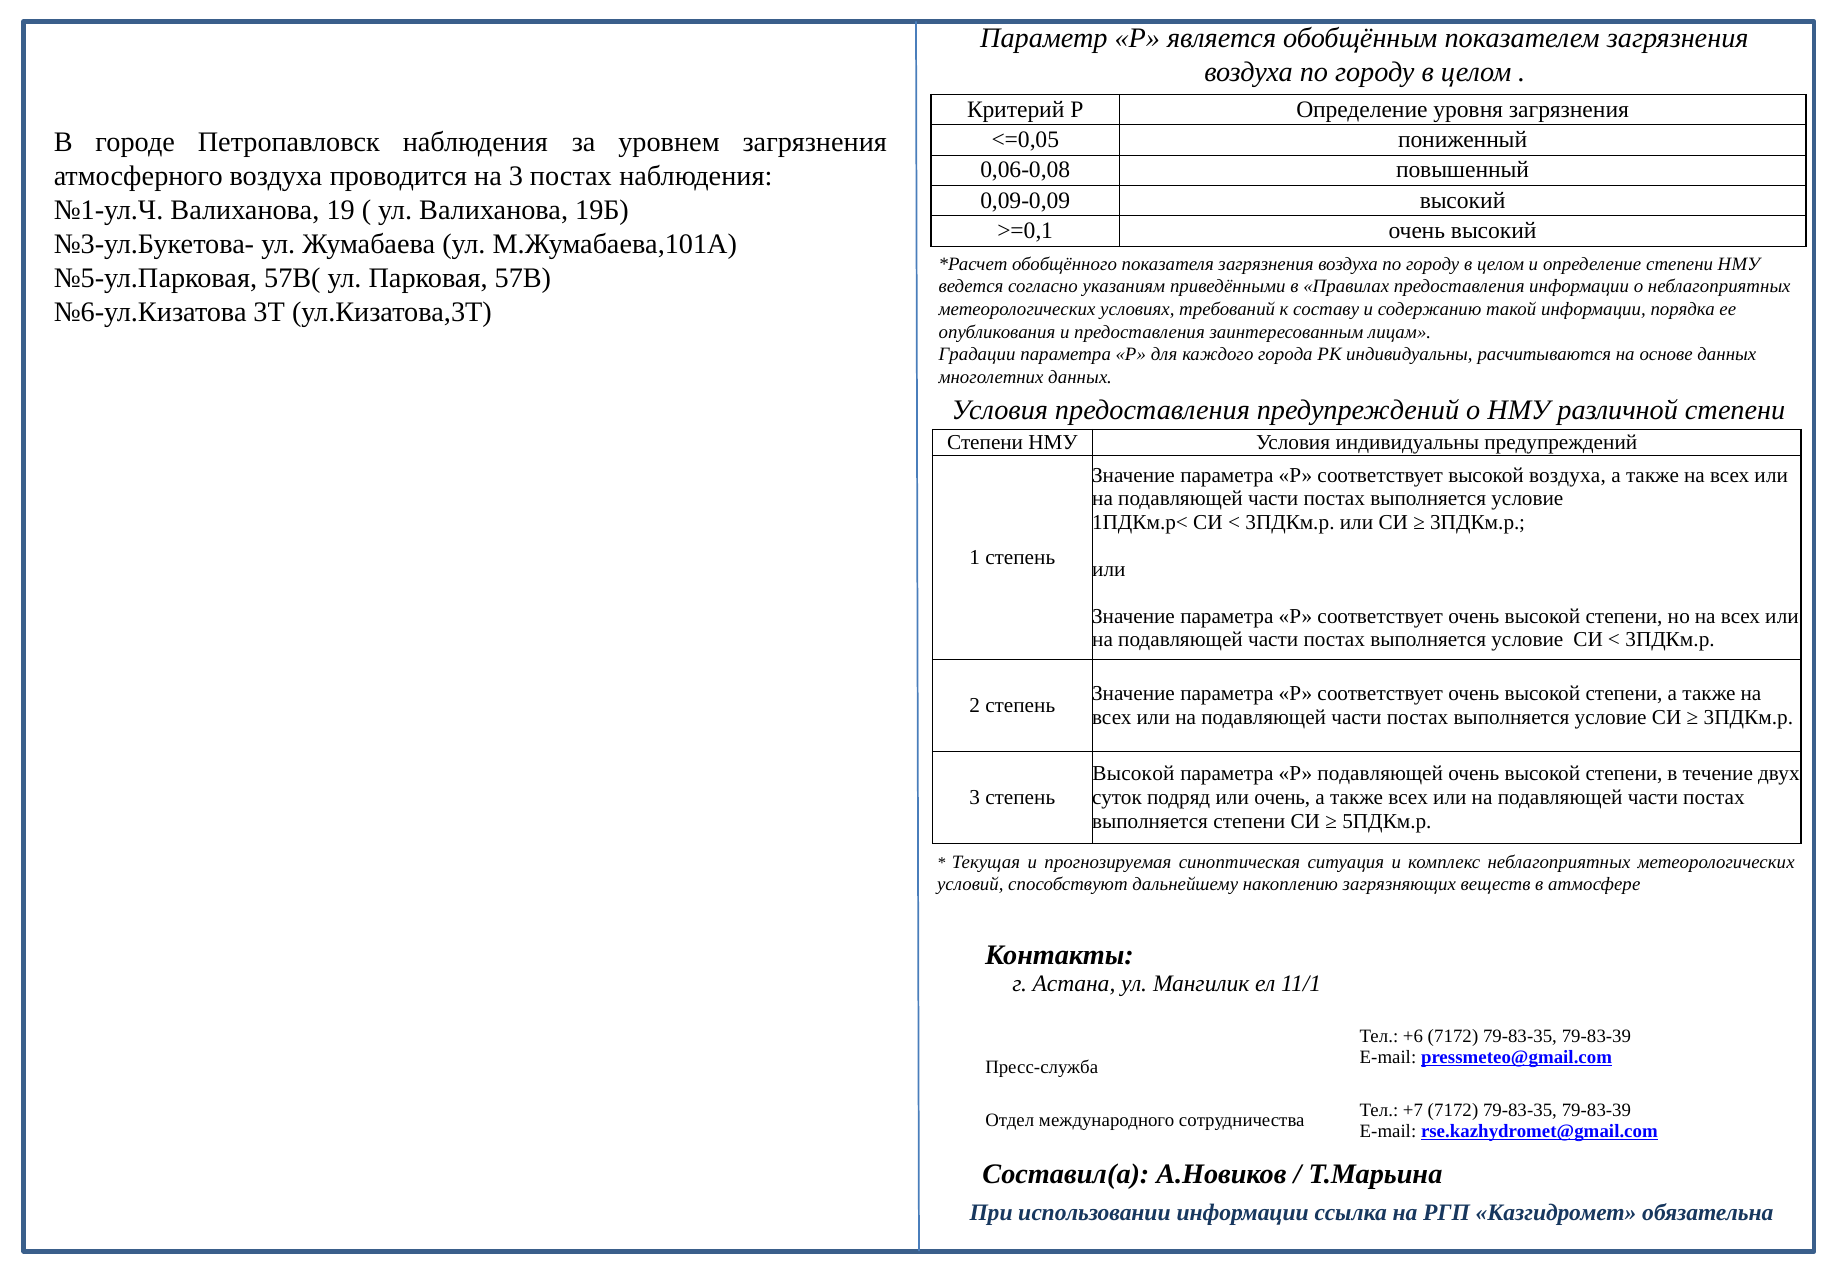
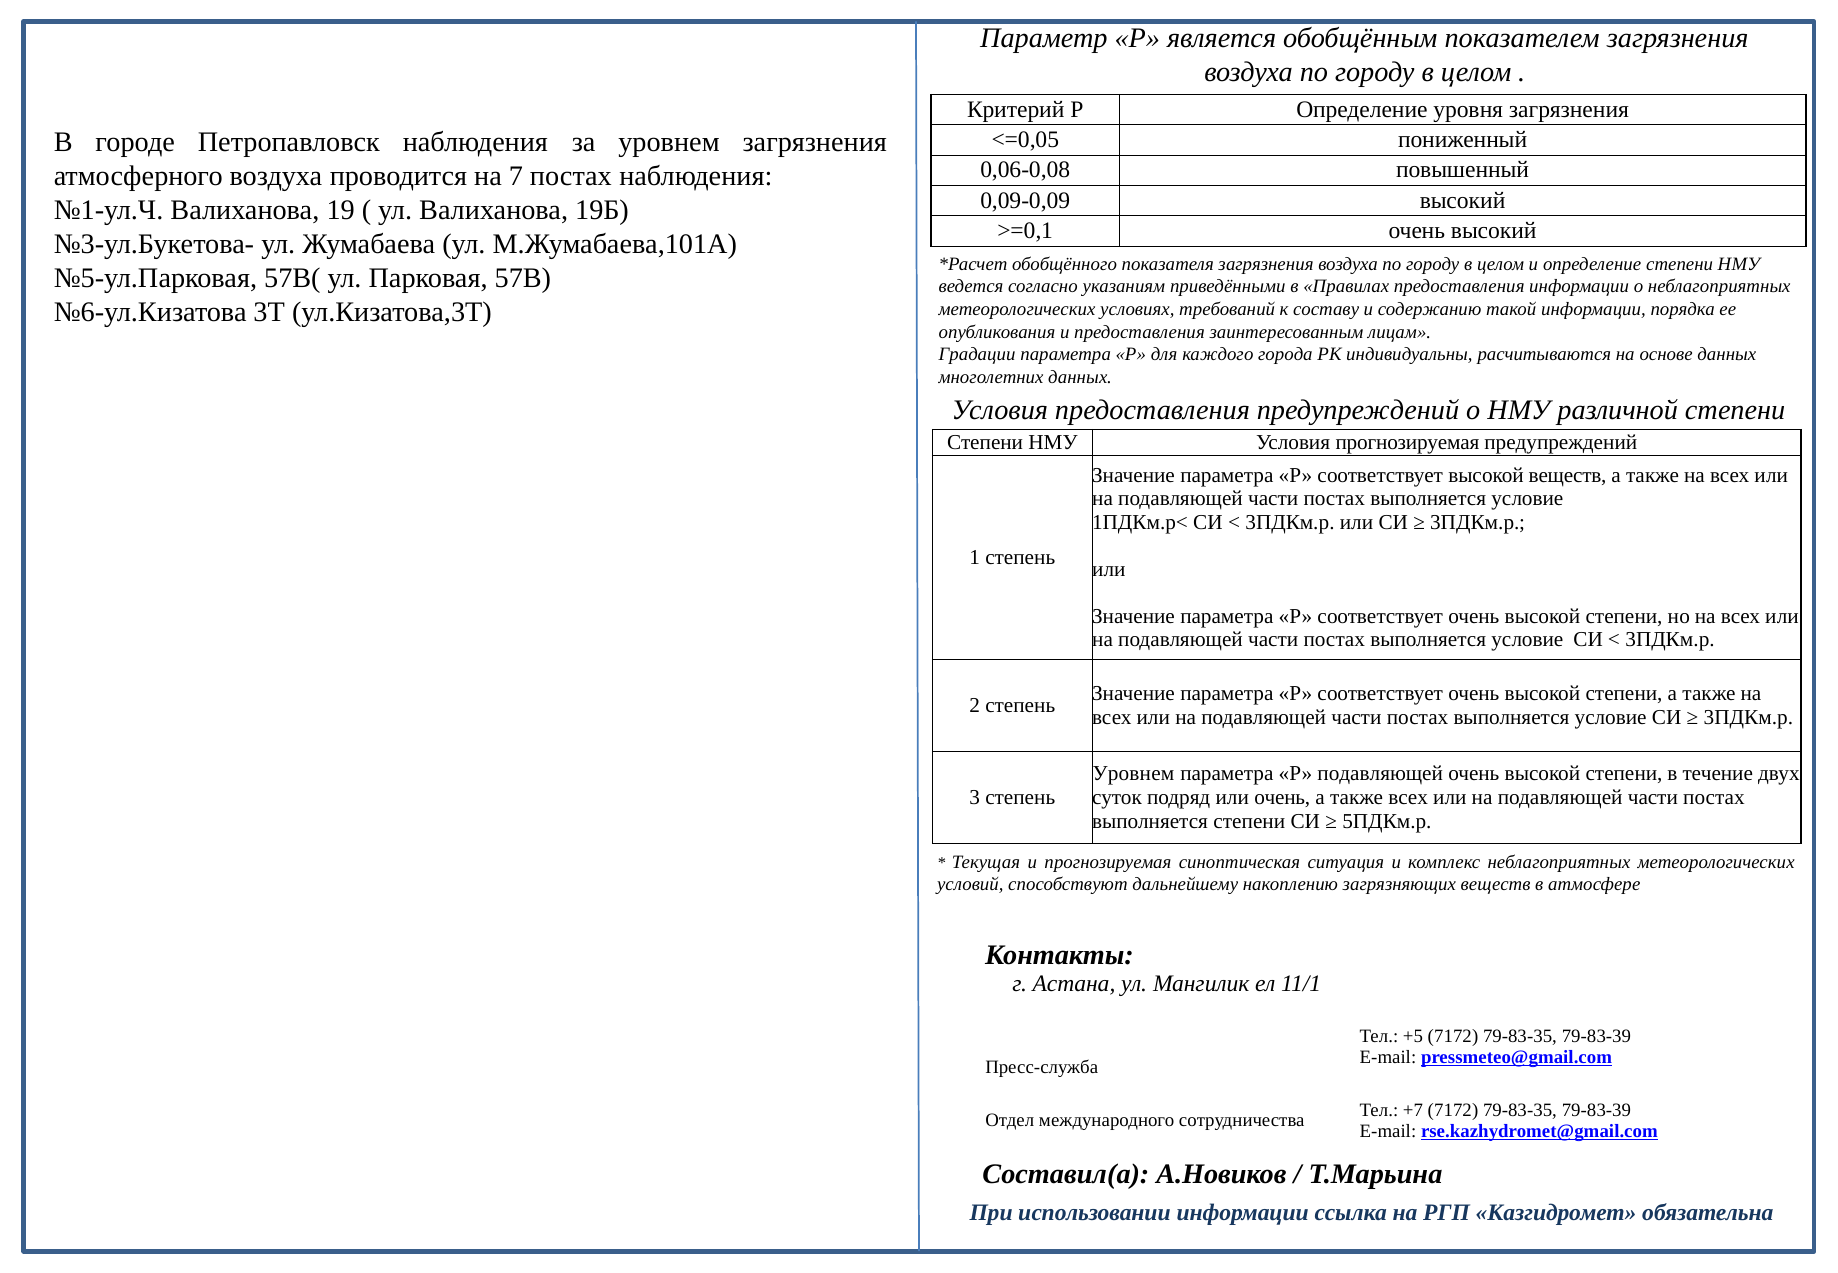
на 3: 3 -> 7 (516, 176)
Условия индивидуальны: индивидуальны -> прогнозируемая (1407, 442)
высокой воздуха: воздуха -> веществ (1568, 475)
Высокой: Высокой -> Уровнем (1133, 774)
+6: +6 -> +5 (1413, 1036)
